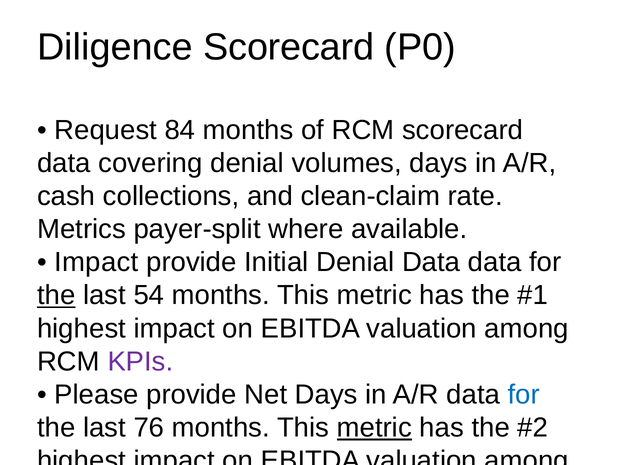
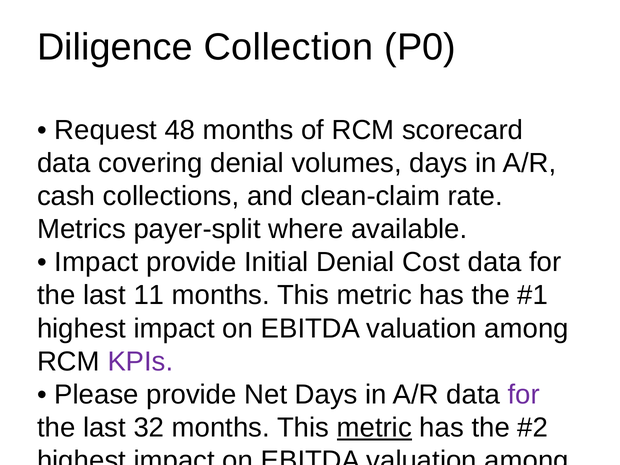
Diligence Scorecard: Scorecard -> Collection (288, 47)
84: 84 -> 48 (180, 130)
Denial Data: Data -> Cost (431, 262)
the underline: present -> none (56, 295)
54: 54 -> 11 (149, 295)
for colour: blue -> purple (524, 395)
76: 76 -> 32 (149, 428)
